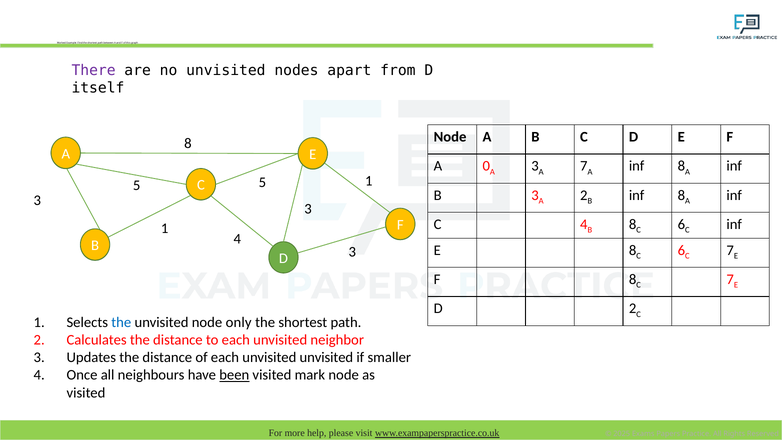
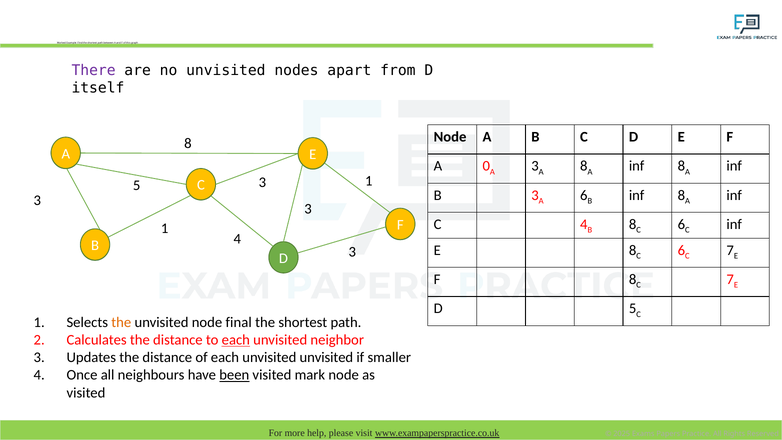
A 7: 7 -> 8 (584, 166)
5 5: 5 -> 3 (262, 182)
A 2: 2 -> 6 (584, 195)
D 2: 2 -> 5 (633, 309)
the colour: blue -> orange (121, 322)
only: only -> final (239, 322)
each underline: none -> present (236, 340)
